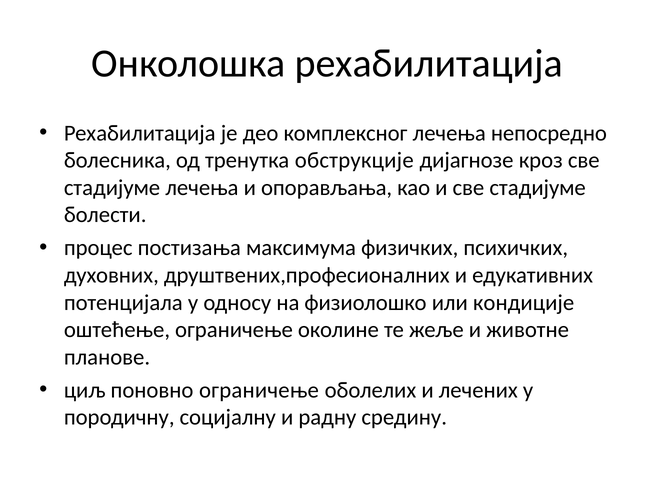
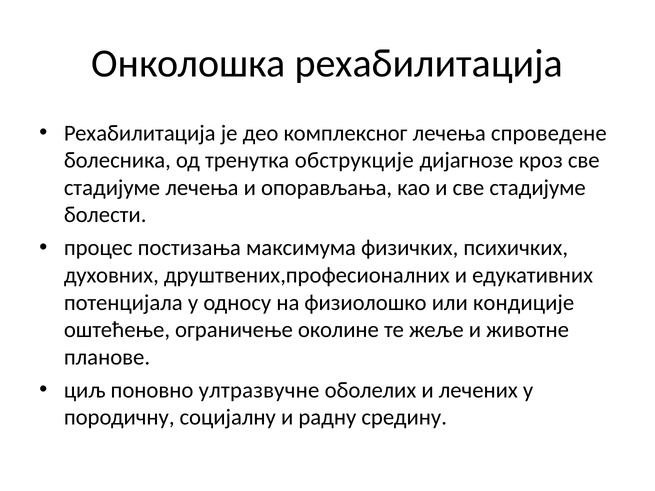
непосредно: непосредно -> спроведене (549, 133)
поновно ограничење: ограничење -> ултразвучне (259, 390)
